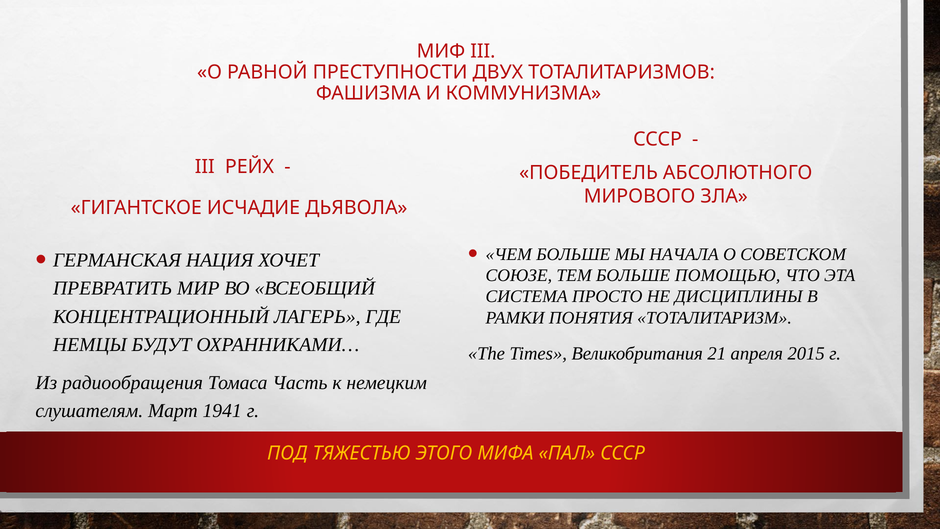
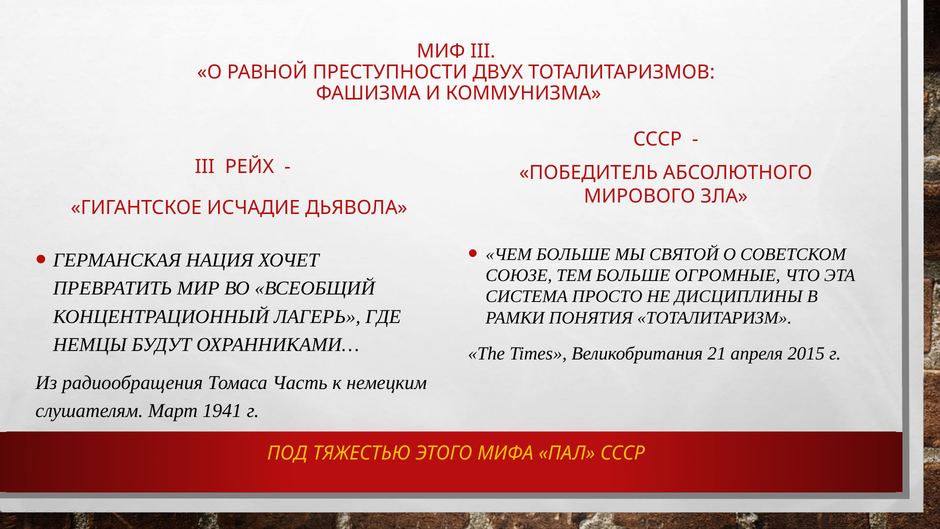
НАЧАЛА: НАЧАЛА -> СВЯТОЙ (684, 254)
ПОМОЩЬЮ: ПОМОЩЬЮ -> ОГРОМНЫЕ (728, 275)
